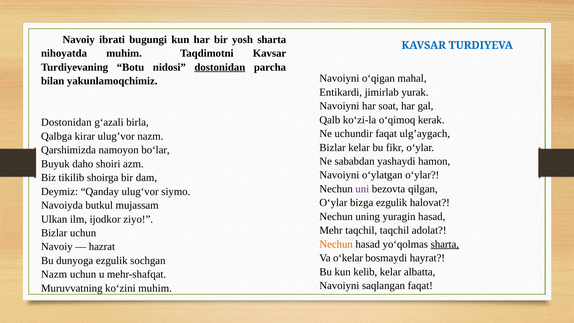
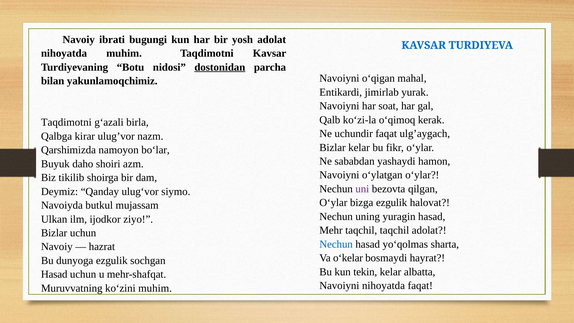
yosh sharta: sharta -> adolat (272, 39)
Dostonidan: Dostonidan -> Taqdimotni (66, 122)
Nechun colour: orange -> blue (336, 244)
sharta underline: present -> none (445, 244)
kelib: kelib -> tekin (365, 272)
Nazm: Nazm -> Hasad (54, 274)
Navoiyni saqlangan: saqlangan -> nihoyatda (383, 286)
